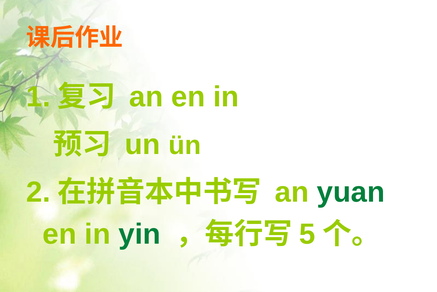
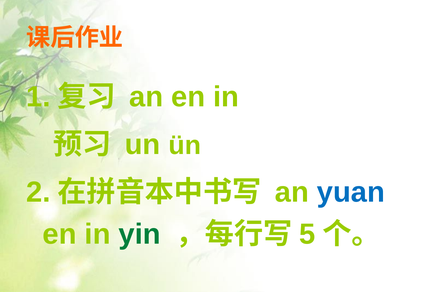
yuan colour: green -> blue (351, 193)
